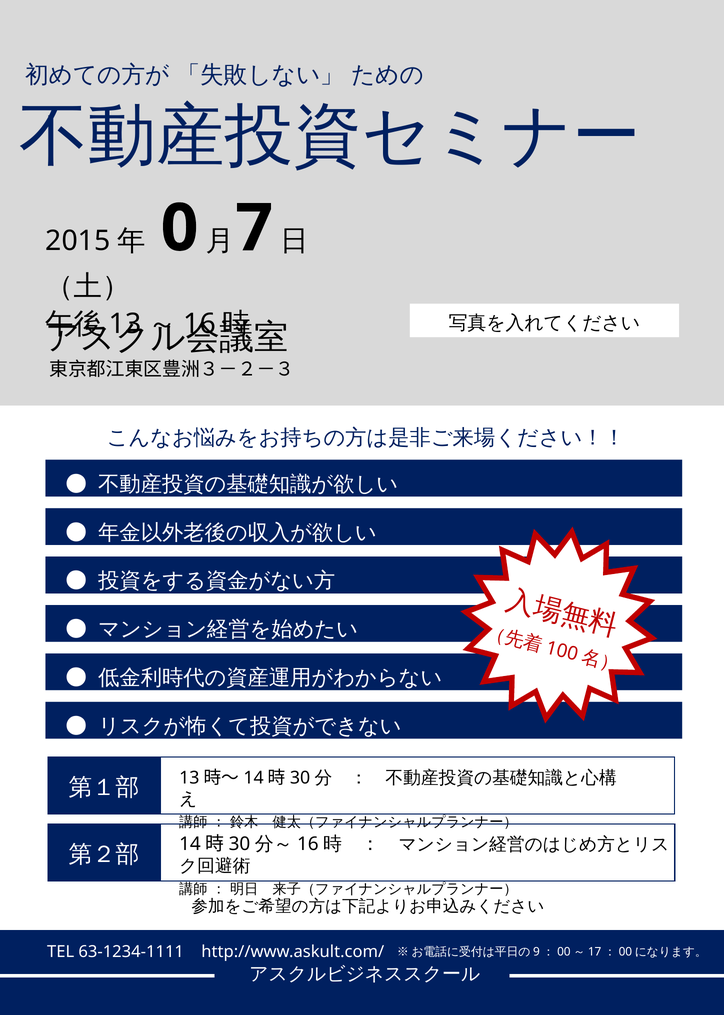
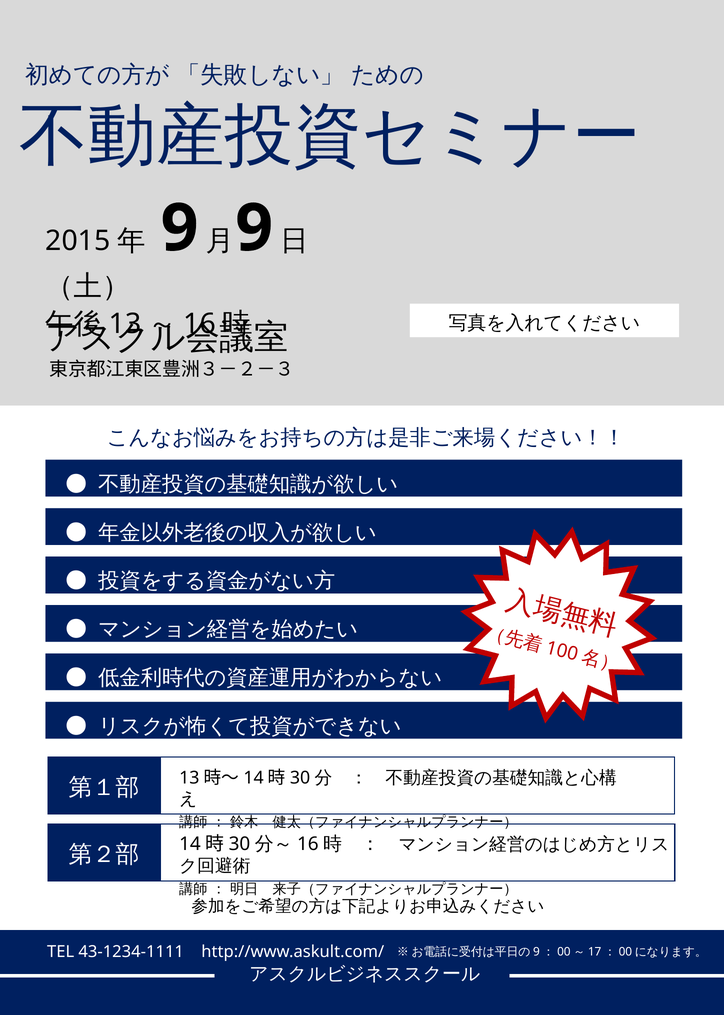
0: 0 -> 9 (180, 229)
7: 7 -> 9 (254, 229)
63-1234-1111: 63-1234-1111 -> 43-1234-1111 (131, 952)
